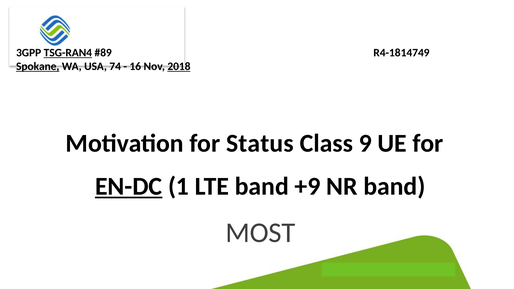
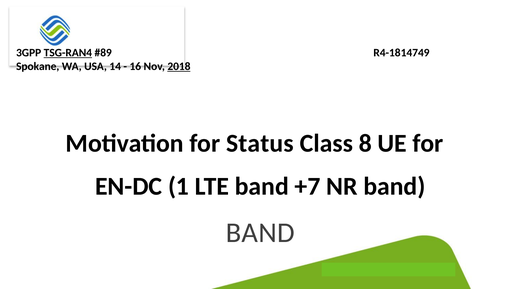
Spokane underline: present -> none (38, 66)
74: 74 -> 14 (115, 66)
9: 9 -> 8 (365, 143)
EN-DC underline: present -> none (129, 187)
+9: +9 -> +7 (308, 187)
MOST: MOST -> BAND (260, 233)
